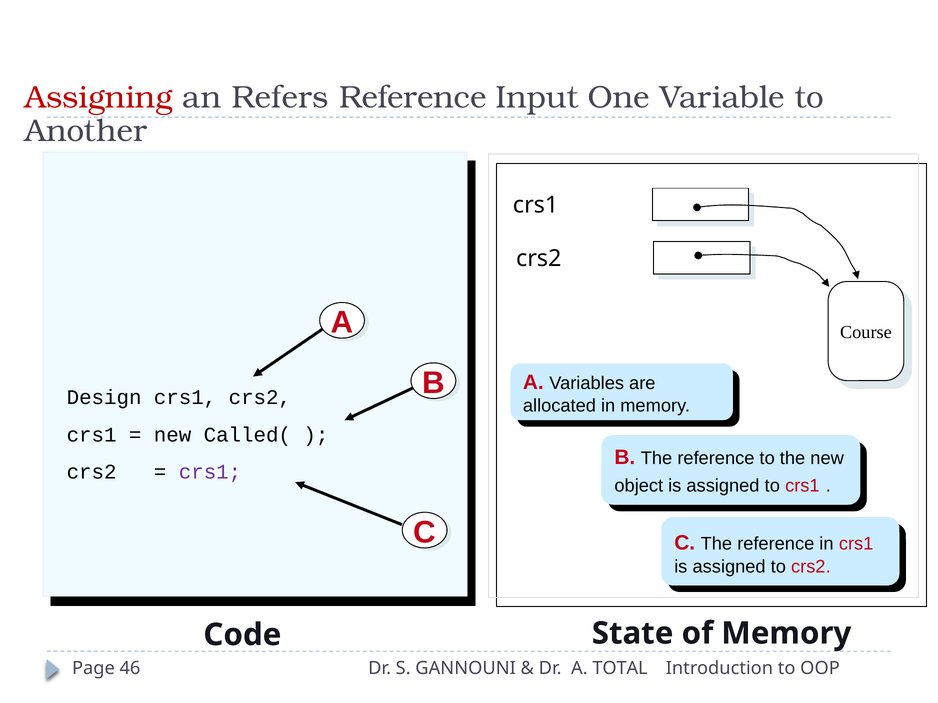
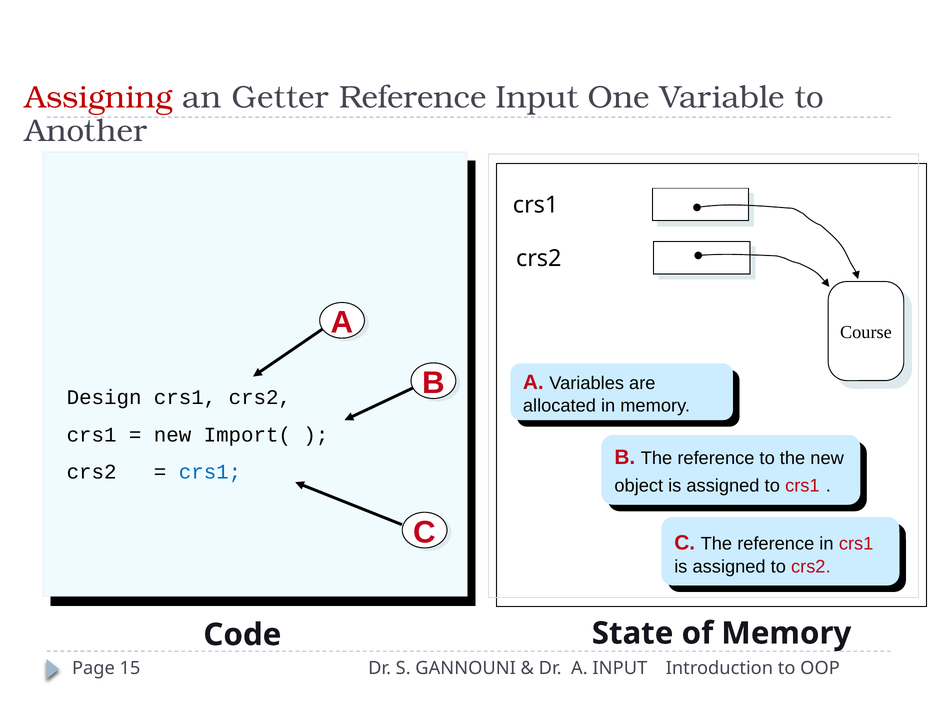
Refers: Refers -> Getter (280, 97)
Called(: Called( -> Import( (247, 435)
crs1 colour: purple -> blue (210, 472)
46: 46 -> 15 (130, 669)
A TOTAL: TOTAL -> INPUT (620, 669)
